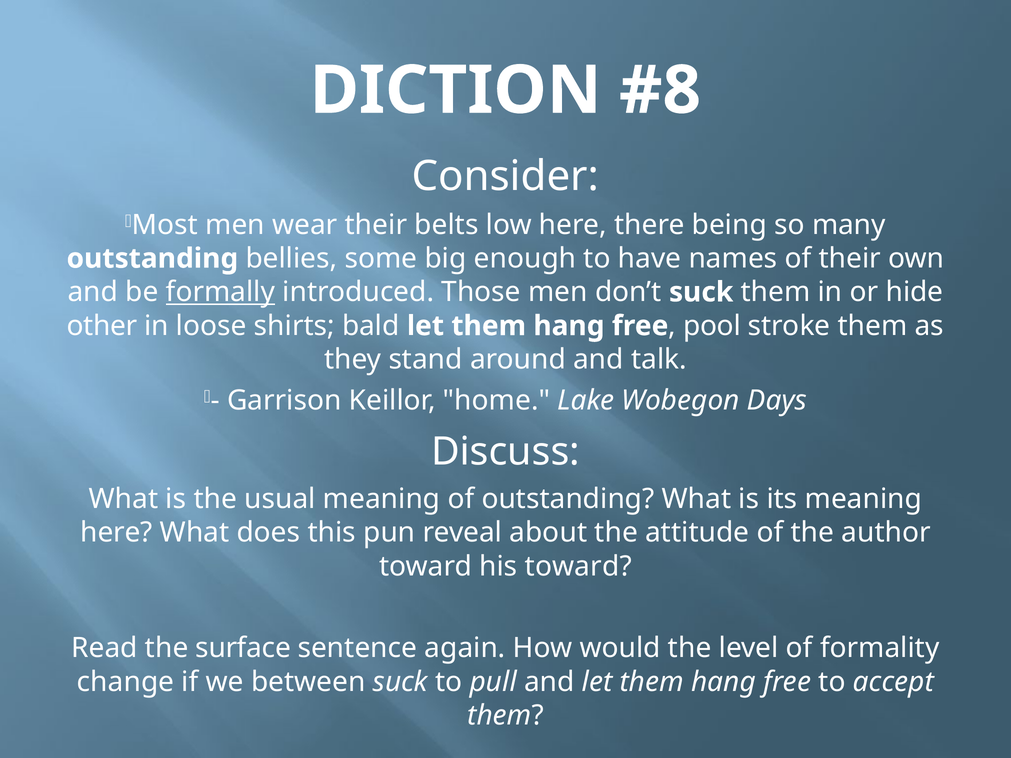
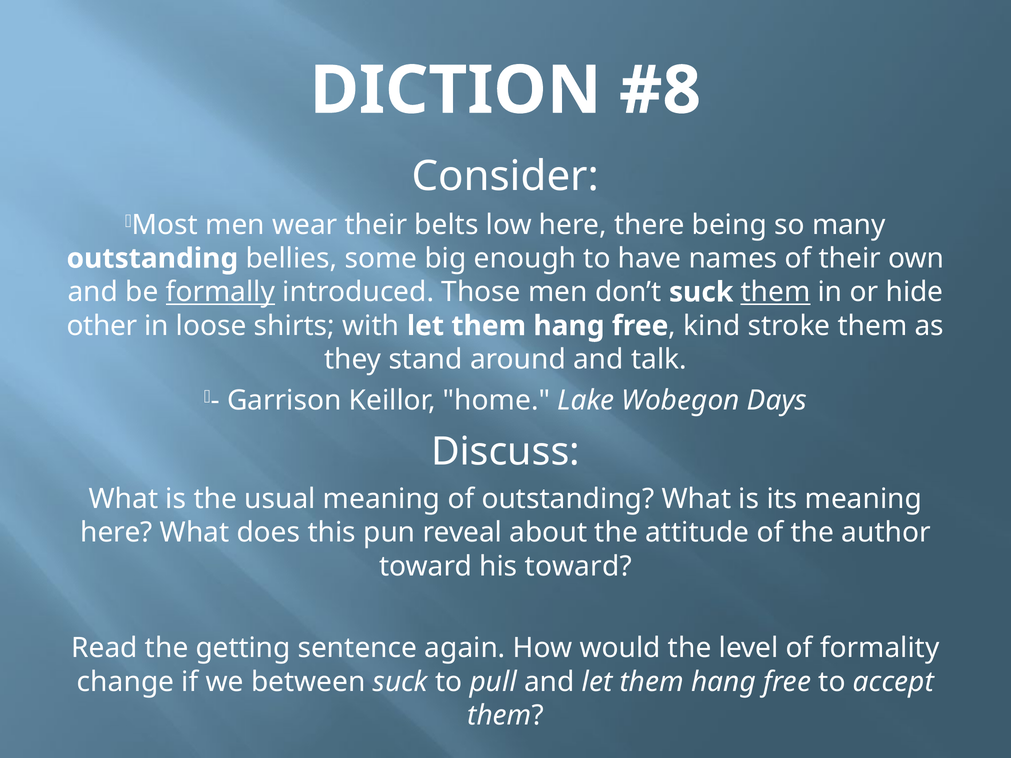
them underline: none -> present (775, 292)
bald: bald -> with (371, 326)
pool: pool -> kind (712, 326)
surface: surface -> getting (243, 648)
